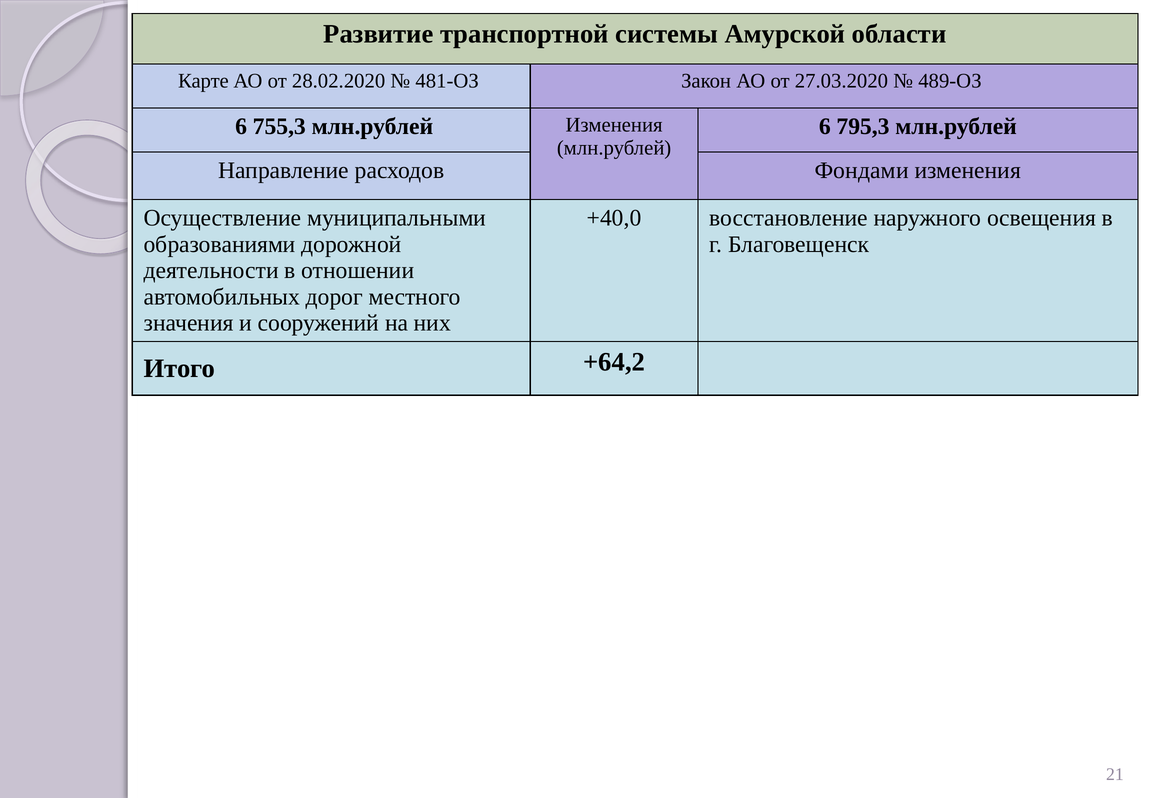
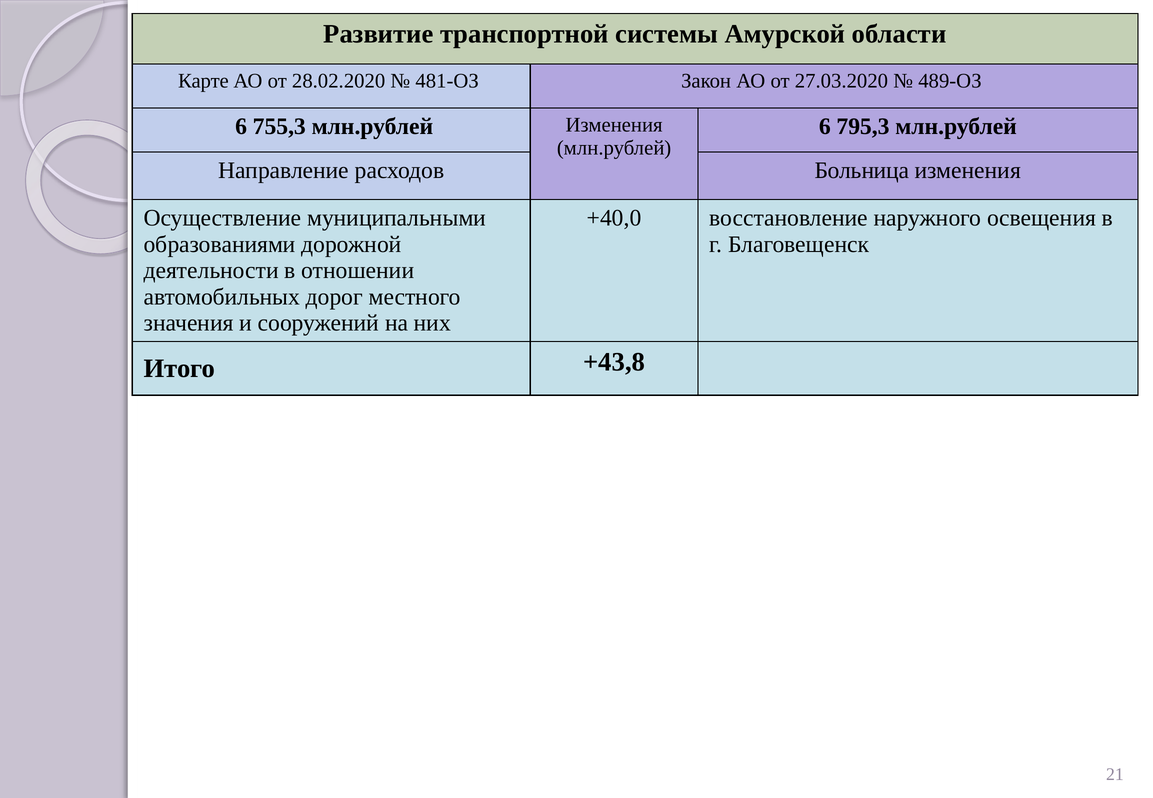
Фондами: Фондами -> Больница (862, 171)
+64,2: +64,2 -> +43,8 (614, 362)
